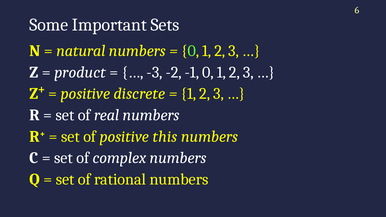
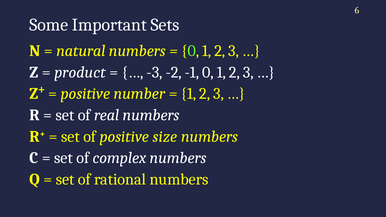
discrete: discrete -> number (139, 94)
this: this -> size (165, 137)
